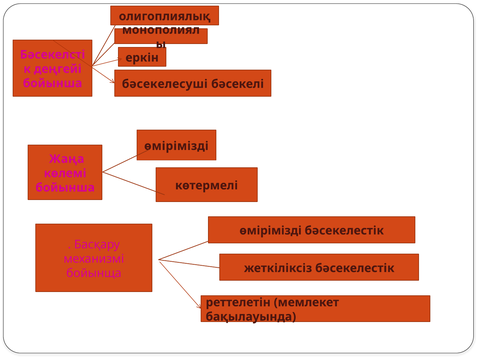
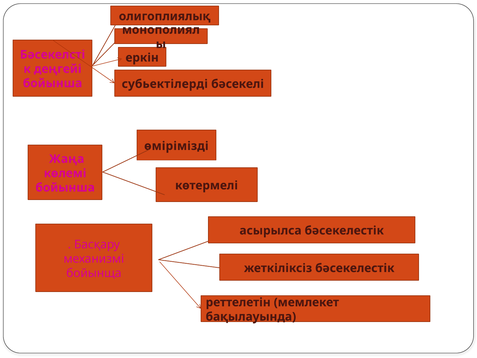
бәсекелесуші: бәсекелесуші -> субьектілерді (165, 84)
өмірімізді: өмірімізді -> асырылса (271, 230)
